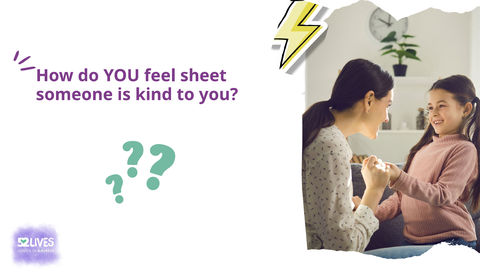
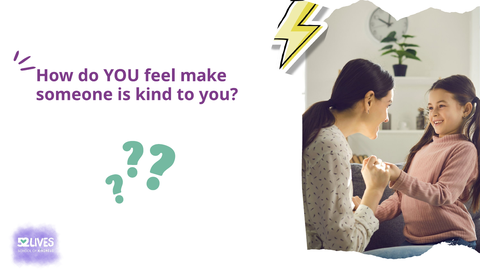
sheet: sheet -> make (203, 76)
